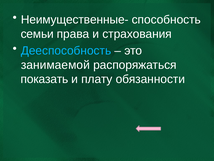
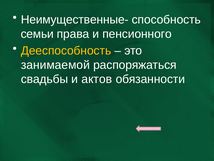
страхования: страхования -> пенсионного (137, 34)
Дееспособность colour: light blue -> yellow (66, 50)
показать: показать -> свадьбы (44, 79)
плату: плату -> актов (97, 79)
